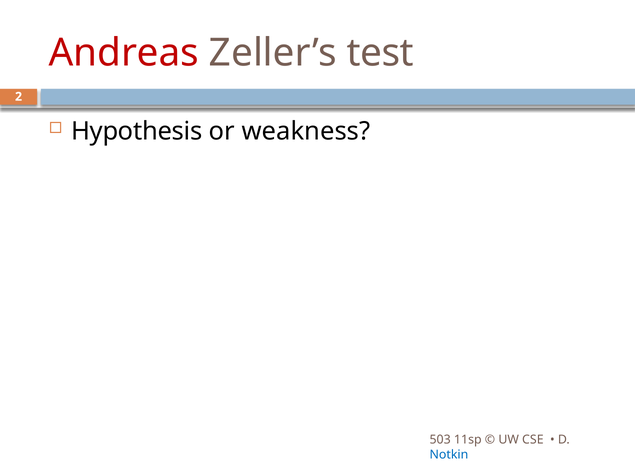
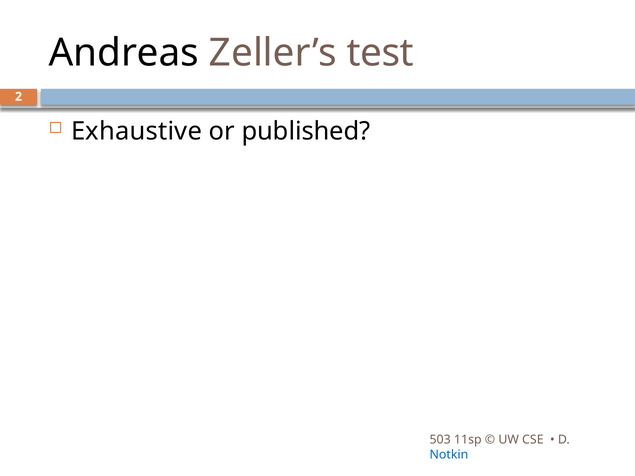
Andreas colour: red -> black (124, 53)
Hypothesis: Hypothesis -> Exhaustive (137, 131)
weakness: weakness -> published (306, 131)
